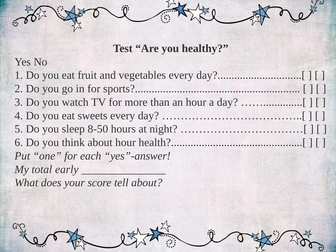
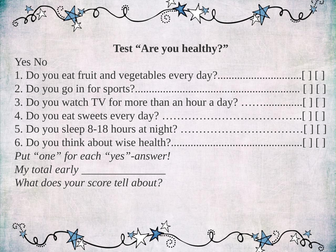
8-50: 8-50 -> 8-18 (98, 129)
about hour: hour -> wise (126, 142)
